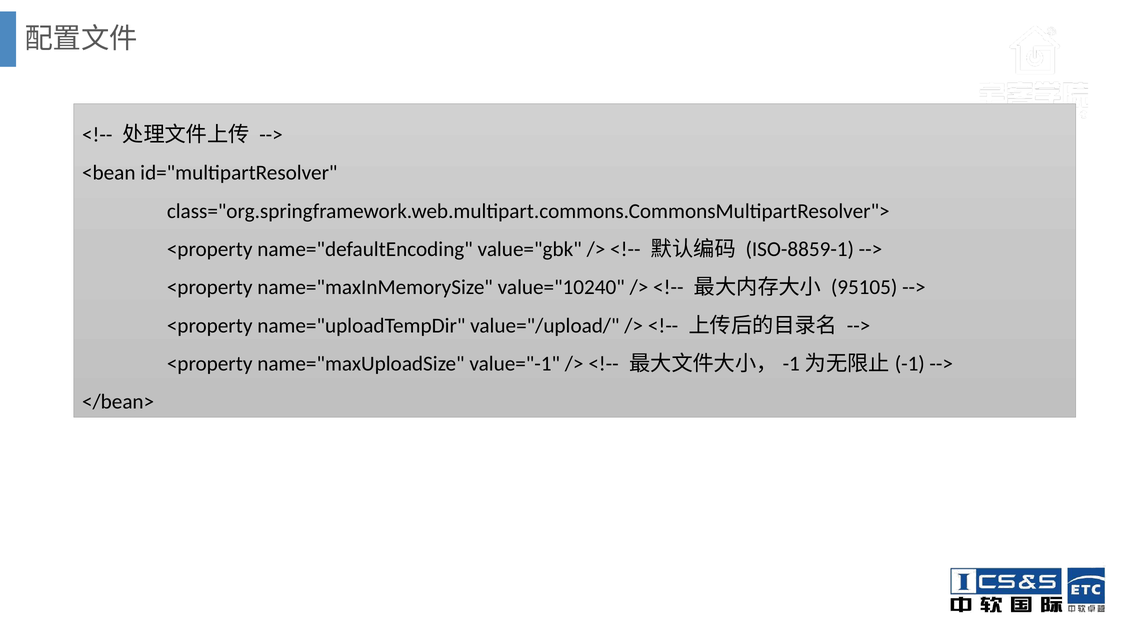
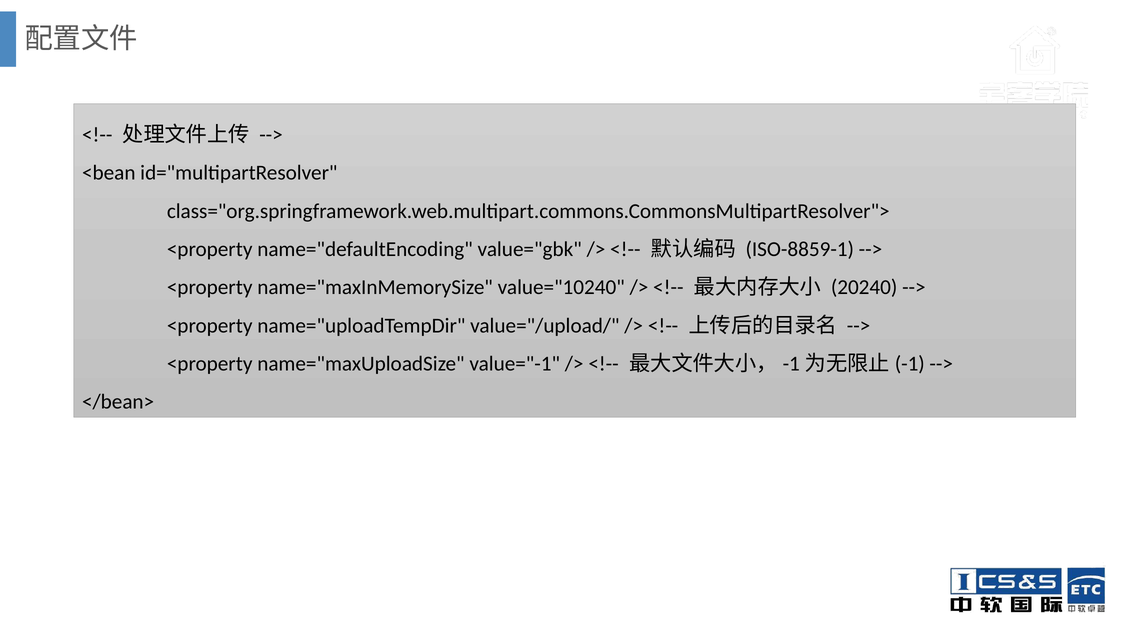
95105: 95105 -> 20240 (864, 288)
